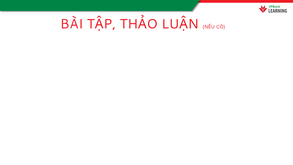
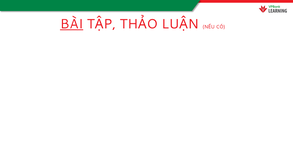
BÀI underline: none -> present (72, 24)
